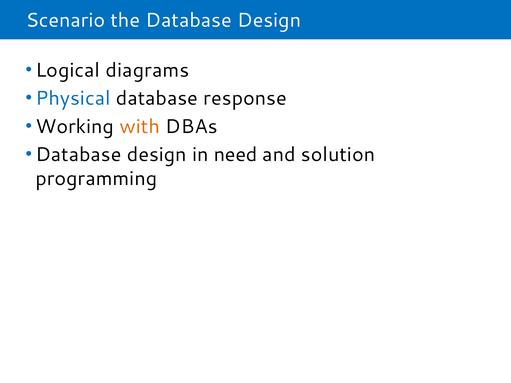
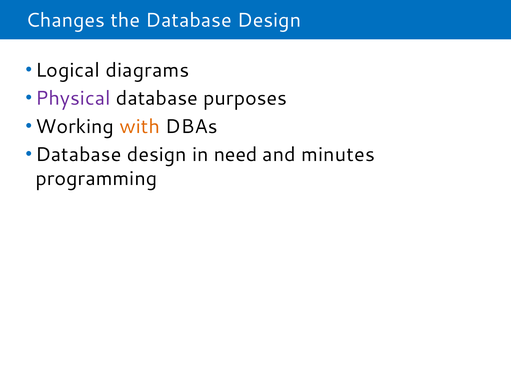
Scenario: Scenario -> Changes (65, 20)
Physical colour: blue -> purple (73, 98)
response: response -> purposes (245, 98)
solution: solution -> minutes (338, 155)
